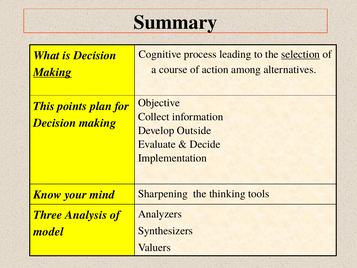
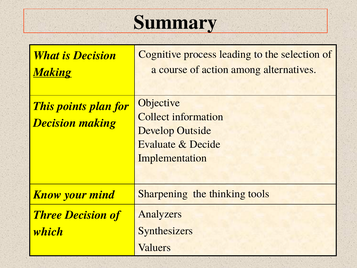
selection underline: present -> none (301, 54)
Three Analysis: Analysis -> Decision (86, 215)
model: model -> which (48, 232)
